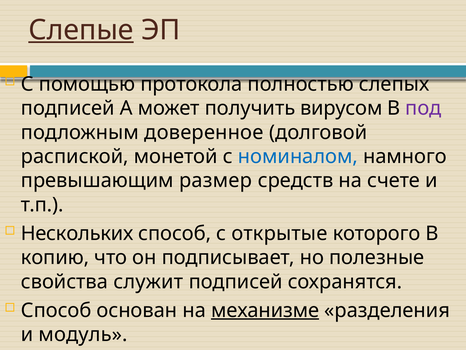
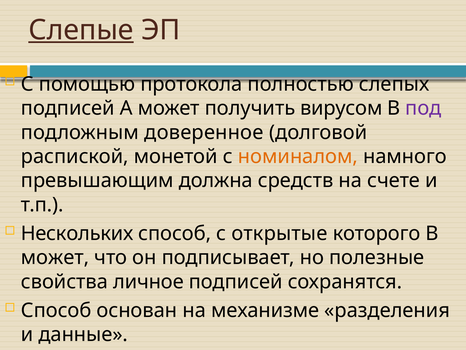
номиналом colour: blue -> orange (298, 156)
размер: размер -> должна (216, 180)
копию: копию -> может (55, 257)
служит: служит -> личное (149, 281)
механизме underline: present -> none (265, 310)
модуль: модуль -> данные (83, 334)
